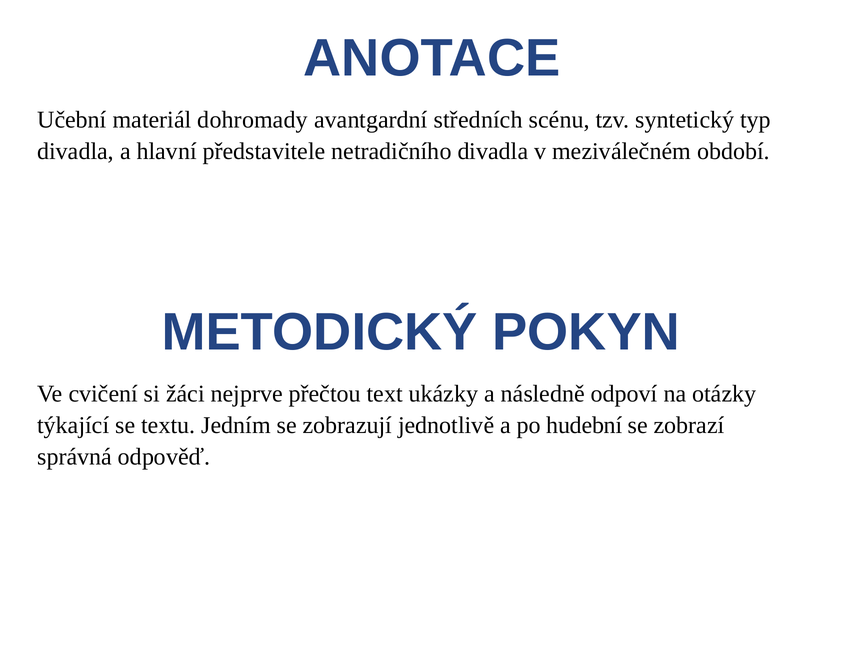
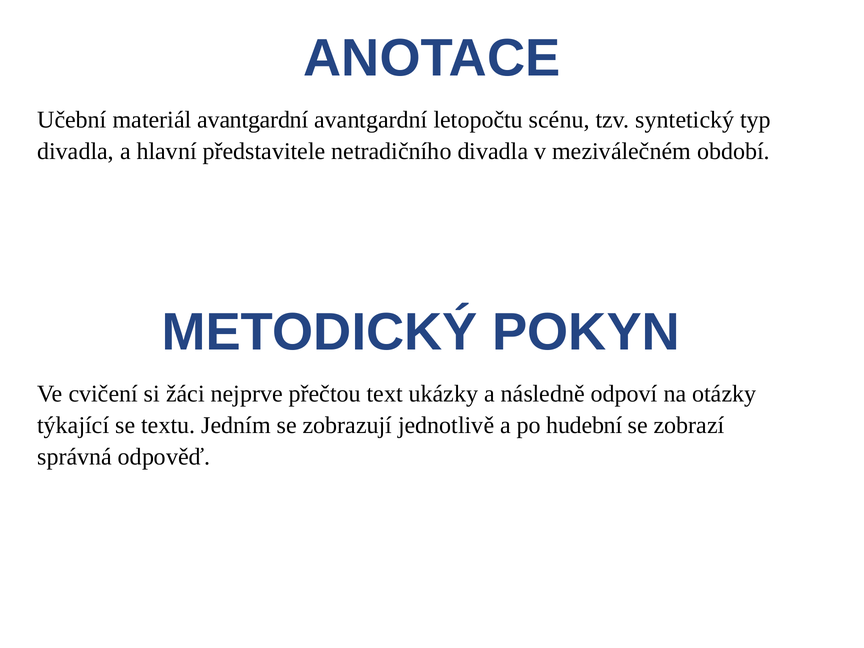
materiál dohromady: dohromady -> avantgardní (253, 120)
středních: středních -> letopočtu (478, 120)
